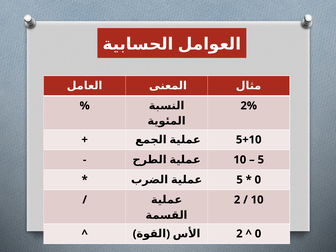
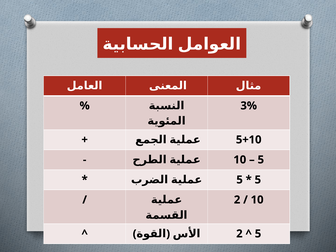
2%: 2% -> 3% (249, 106)
0: 0 -> 5 (258, 180)
0: 0 -> 5 (258, 234)
